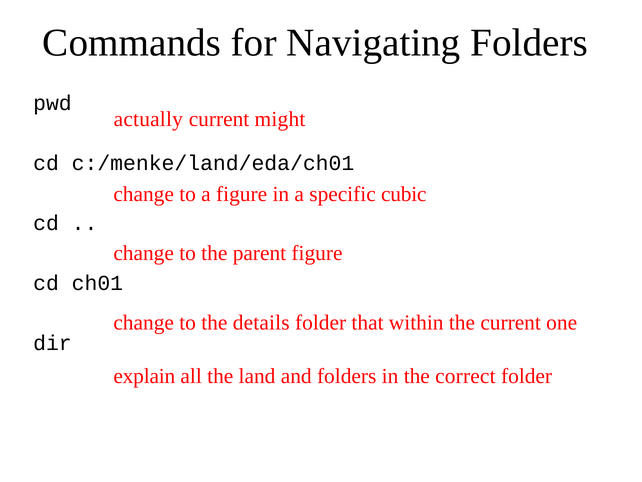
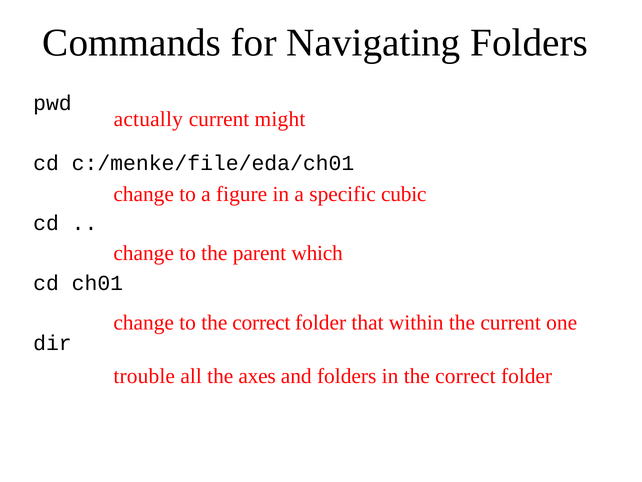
c:/menke/land/eda/ch01: c:/menke/land/eda/ch01 -> c:/menke/file/eda/ch01 (213, 163)
parent figure: figure -> which (317, 253)
to the details: details -> correct (261, 322)
explain: explain -> trouble (144, 376)
land: land -> axes (257, 376)
